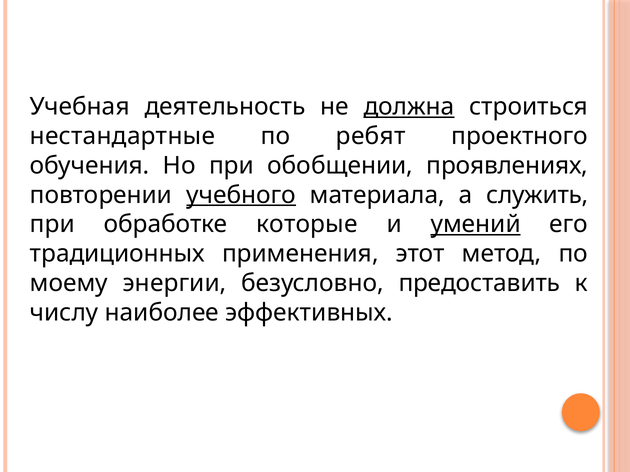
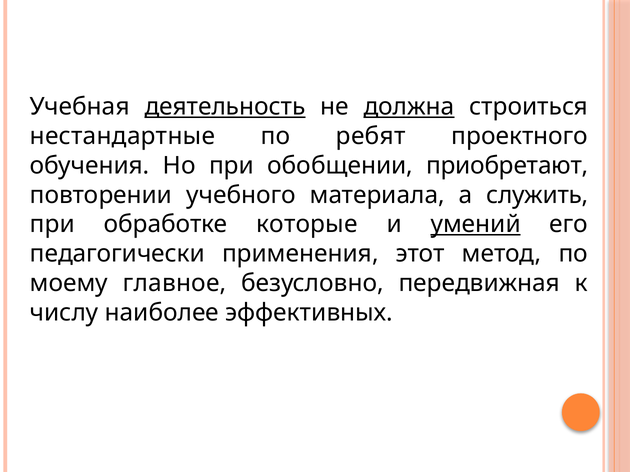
деятельность underline: none -> present (225, 107)
проявлениях: проявлениях -> приобретают (507, 166)
учебного underline: present -> none (241, 195)
традиционных: традиционных -> педагогически (117, 254)
энергии: энергии -> главное (175, 283)
предоставить: предоставить -> передвижная (479, 283)
